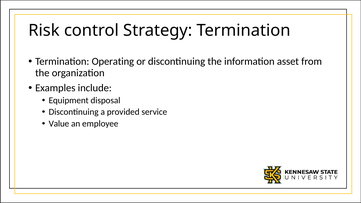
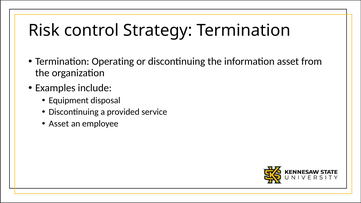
Value: Value -> Asset (59, 124)
